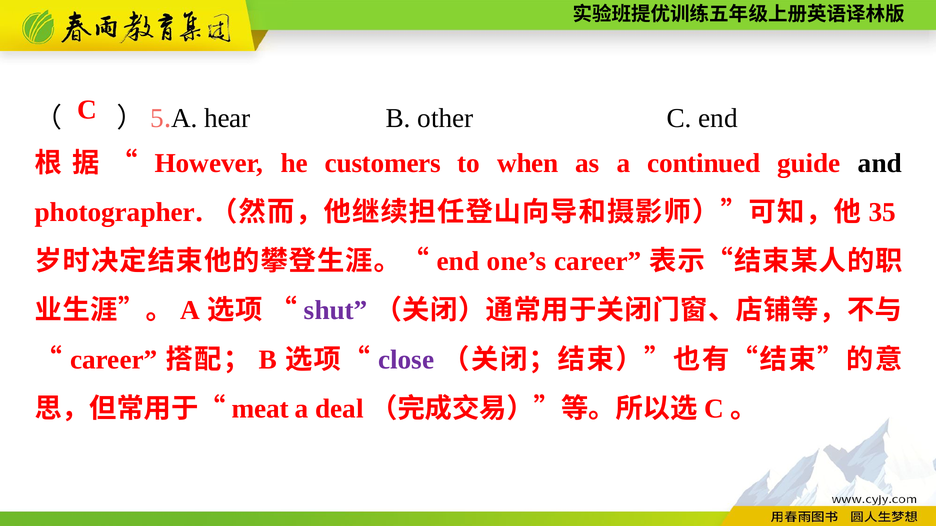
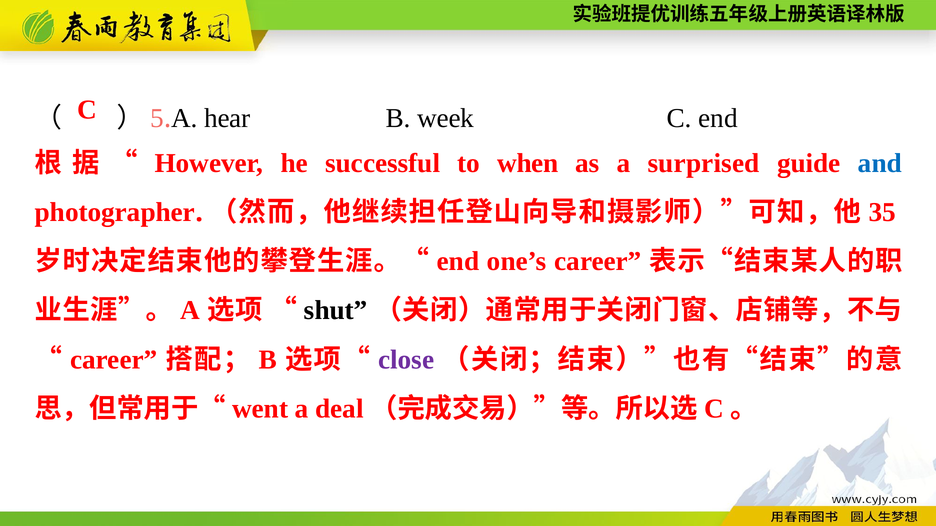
other: other -> week (446, 118)
customers: customers -> successful (383, 163)
continued: continued -> surprised (704, 163)
and colour: black -> blue (880, 163)
shut colour: purple -> black (336, 311)
meat: meat -> went (260, 409)
